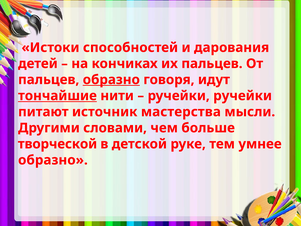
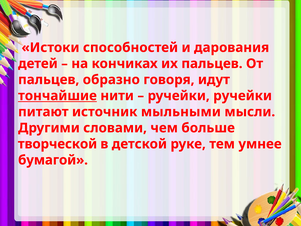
образно underline: present -> none (111, 80)
мастерства: мастерства -> мыльными (181, 112)
образно: образно -> бумагой (53, 160)
